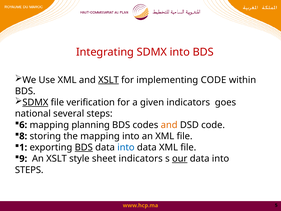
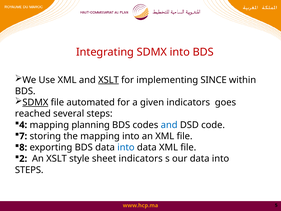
implementing CODE: CODE -> SINCE (214, 80)
verification: verification -> automated (91, 102)
national: national -> reached (33, 114)
6: 6 -> 4 (23, 125)
and colour: orange -> blue (169, 125)
8: 8 -> 7 (23, 136)
1: 1 -> 8 (23, 147)
BDS underline: present -> none (84, 147)
9: 9 -> 2 (23, 159)
our underline: present -> none (180, 159)
